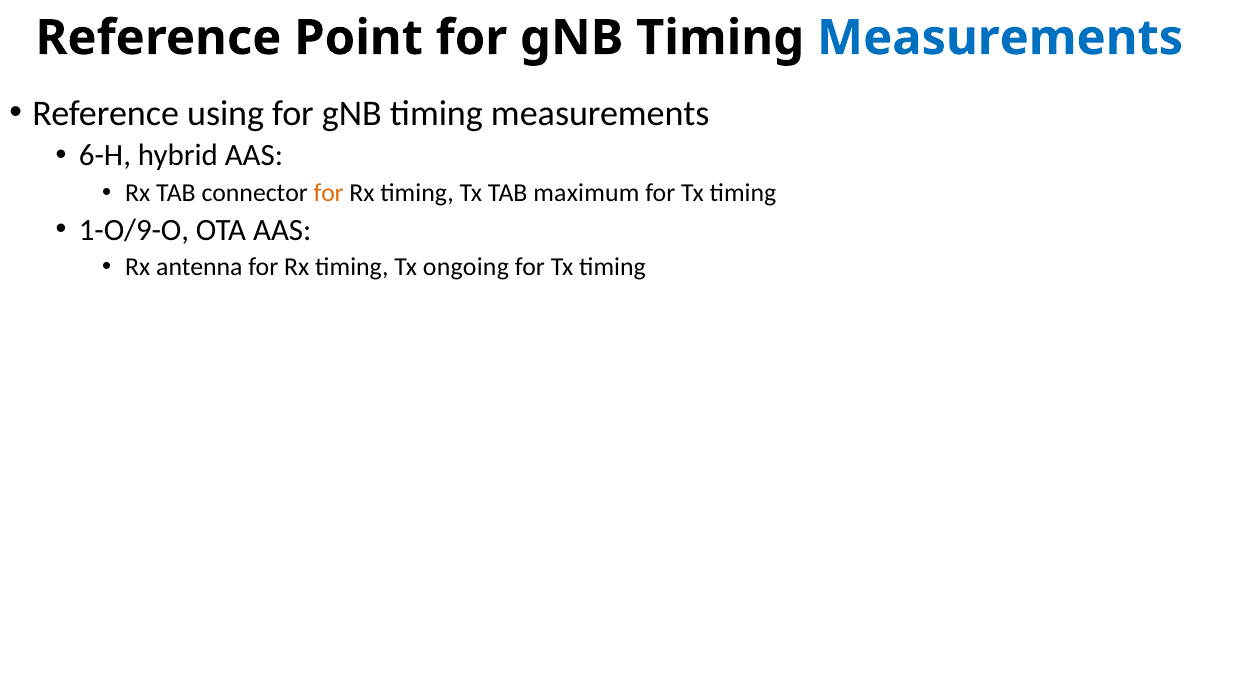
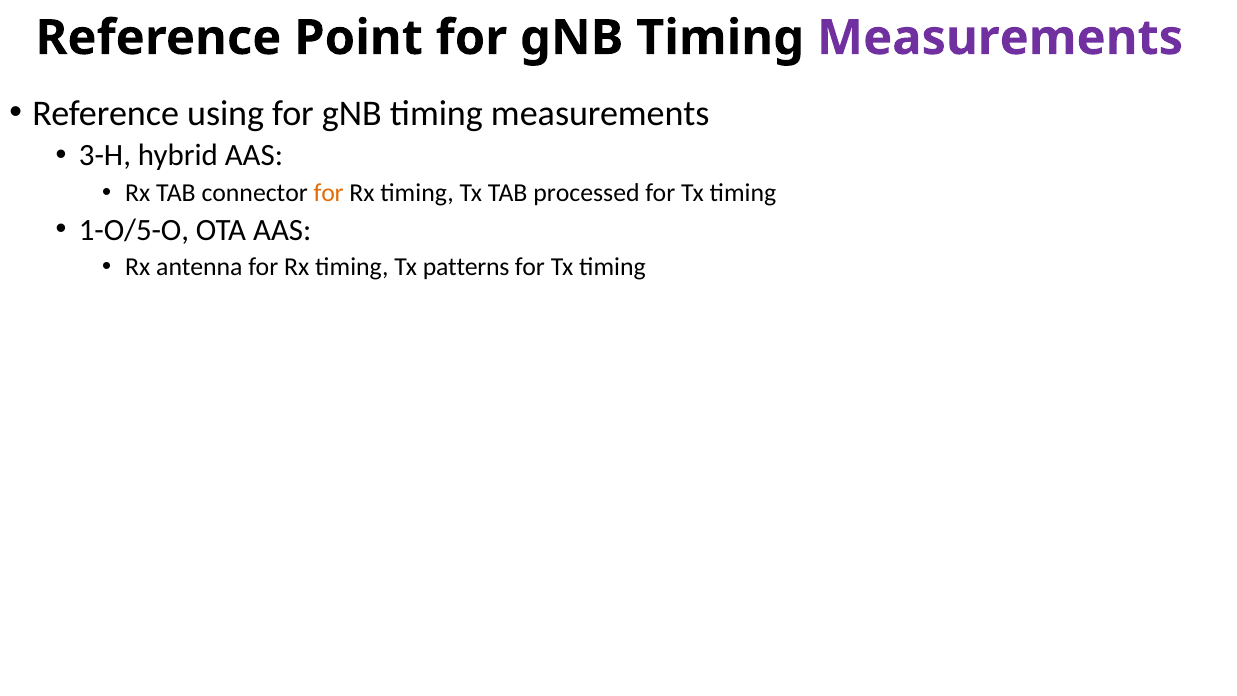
Measurements colour: blue -> purple (1000, 38)
6-H: 6-H -> 3-H (105, 156)
maximum: maximum -> processed (587, 193)
1-O/9-O: 1-O/9-O -> 1-O/5-O (134, 230)
ongoing: ongoing -> patterns (466, 267)
